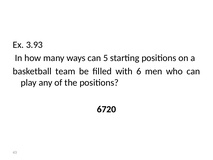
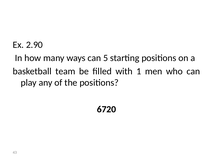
3.93: 3.93 -> 2.90 (34, 45)
6: 6 -> 1 (139, 71)
